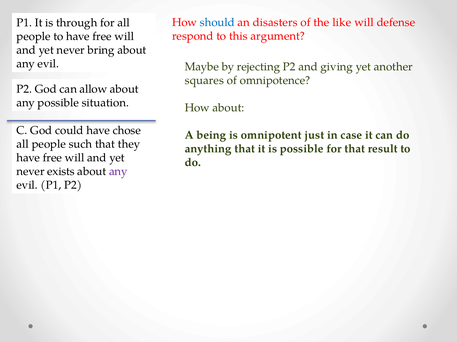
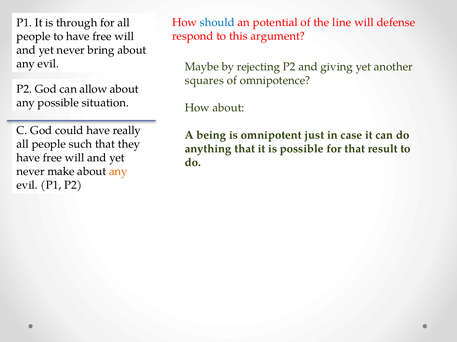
disasters: disasters -> potential (275, 23)
like: like -> line (342, 23)
chose: chose -> really (127, 131)
exists: exists -> make (61, 172)
any colour: purple -> orange (118, 172)
